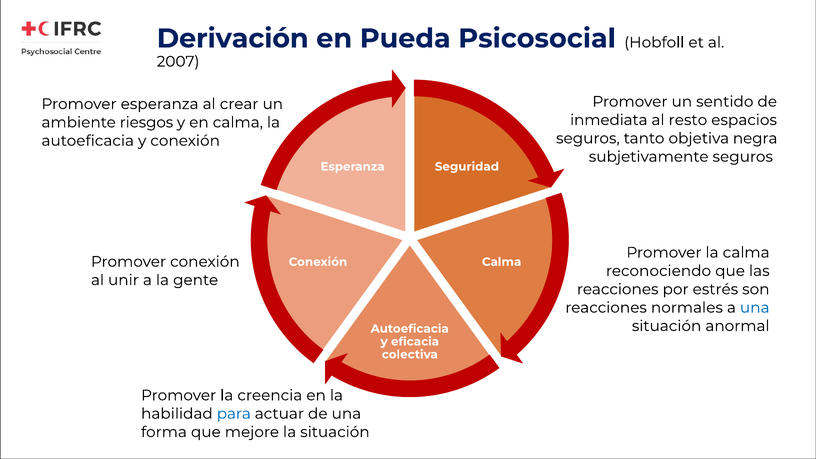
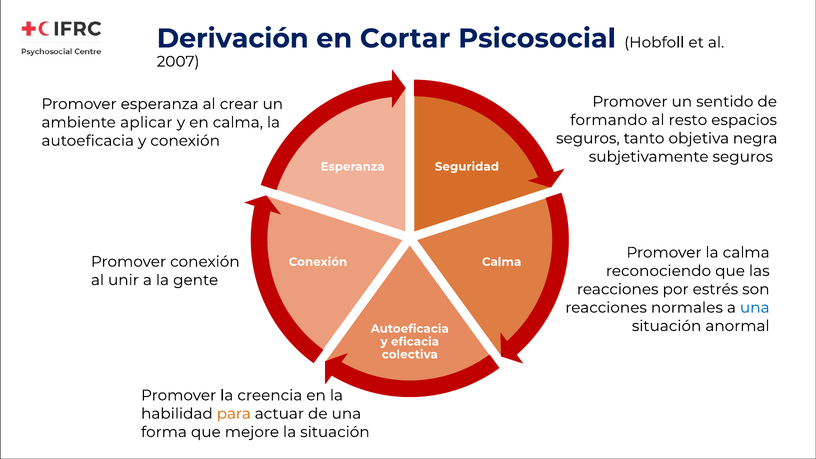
Pueda: Pueda -> Cortar (405, 39)
inmediata: inmediata -> formando (609, 120)
riesgos: riesgos -> aplicar (146, 122)
para colour: blue -> orange (234, 414)
